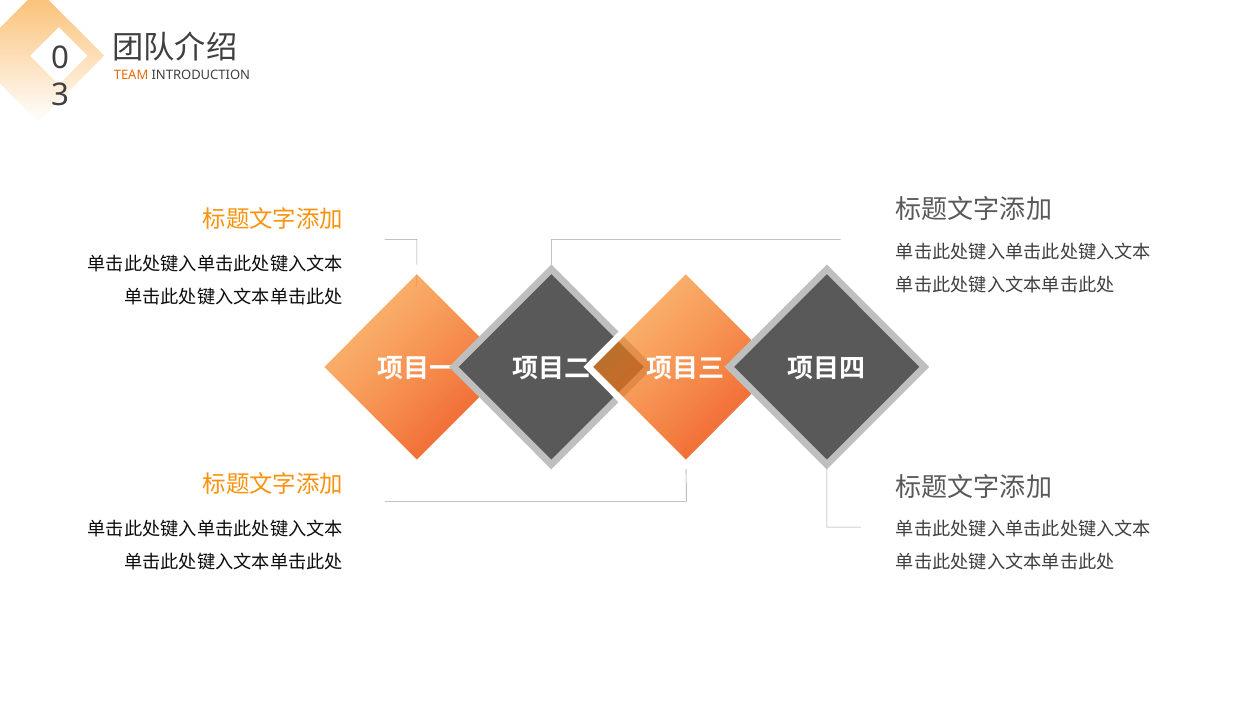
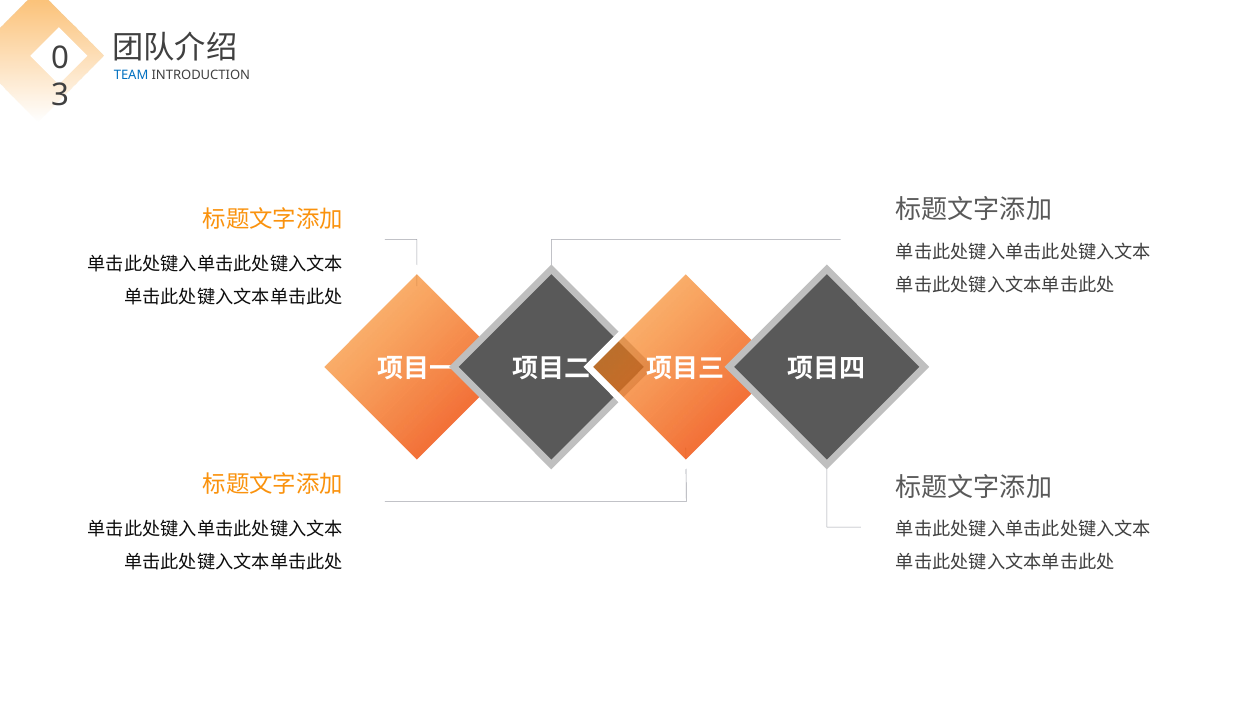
TEAM colour: orange -> blue (131, 75)
